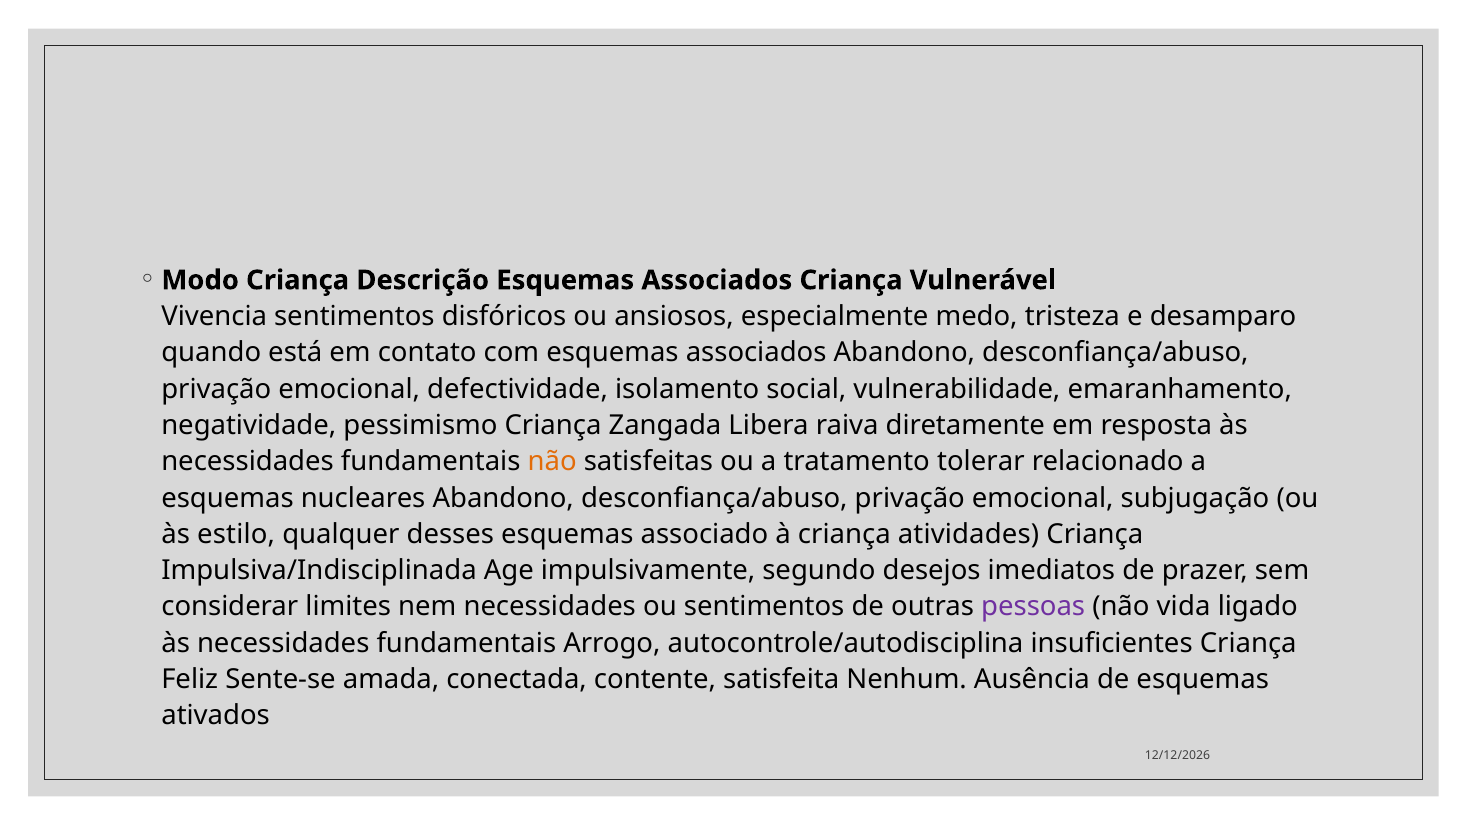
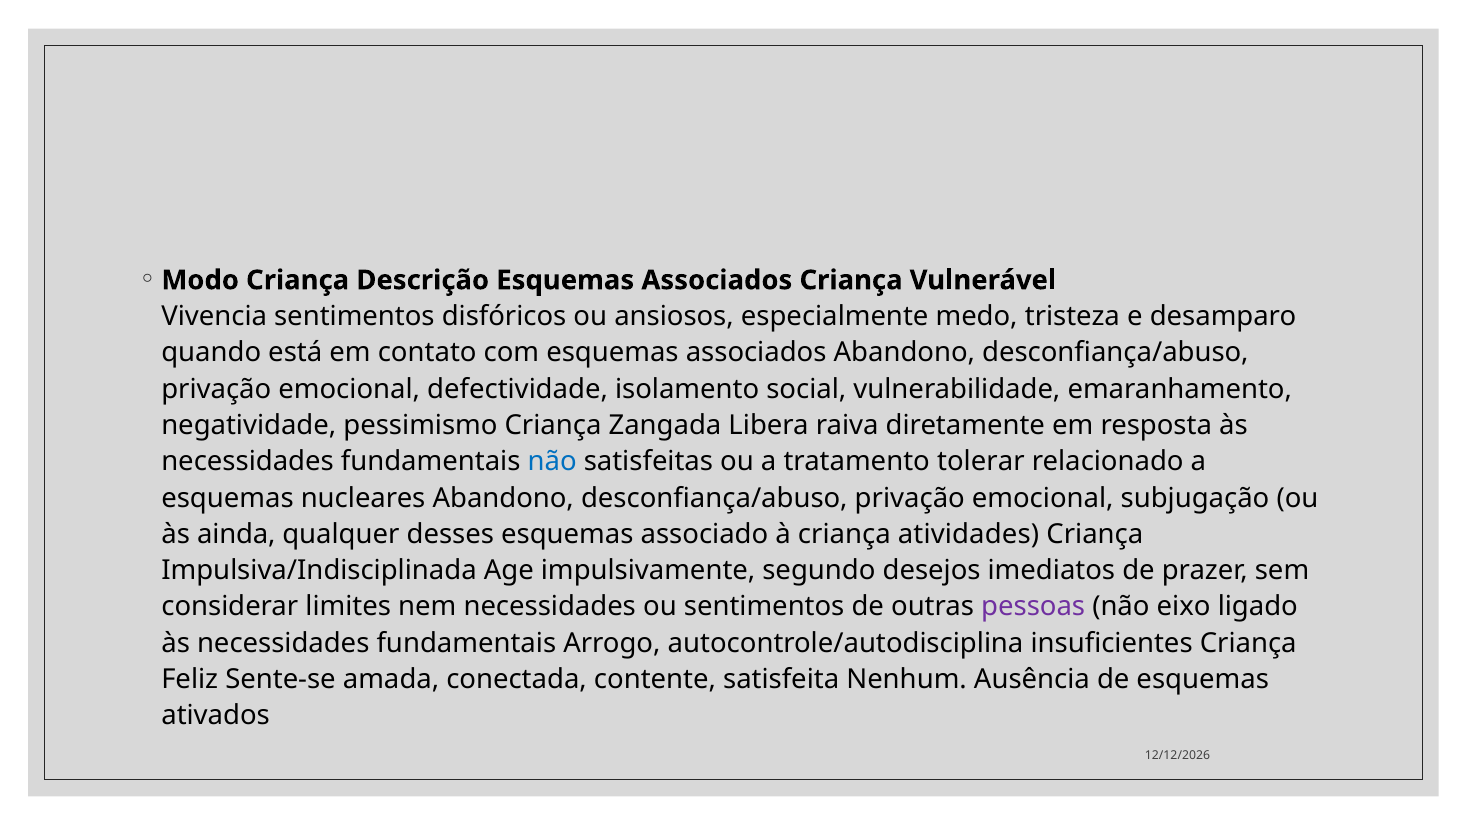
não colour: orange -> blue (552, 462)
estilo: estilo -> ainda (236, 534)
vida: vida -> eixo (1184, 607)
